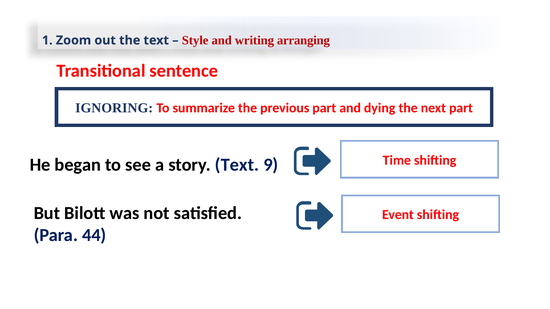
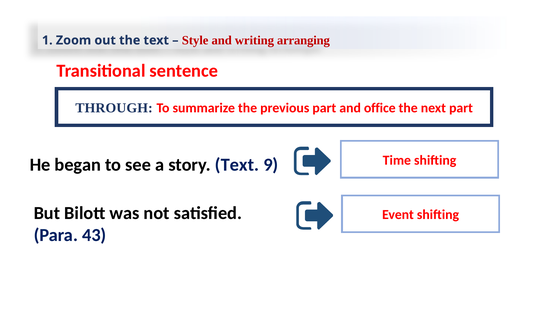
IGNORING: IGNORING -> THROUGH (114, 108)
dying: dying -> office (380, 108)
44: 44 -> 43 (94, 236)
